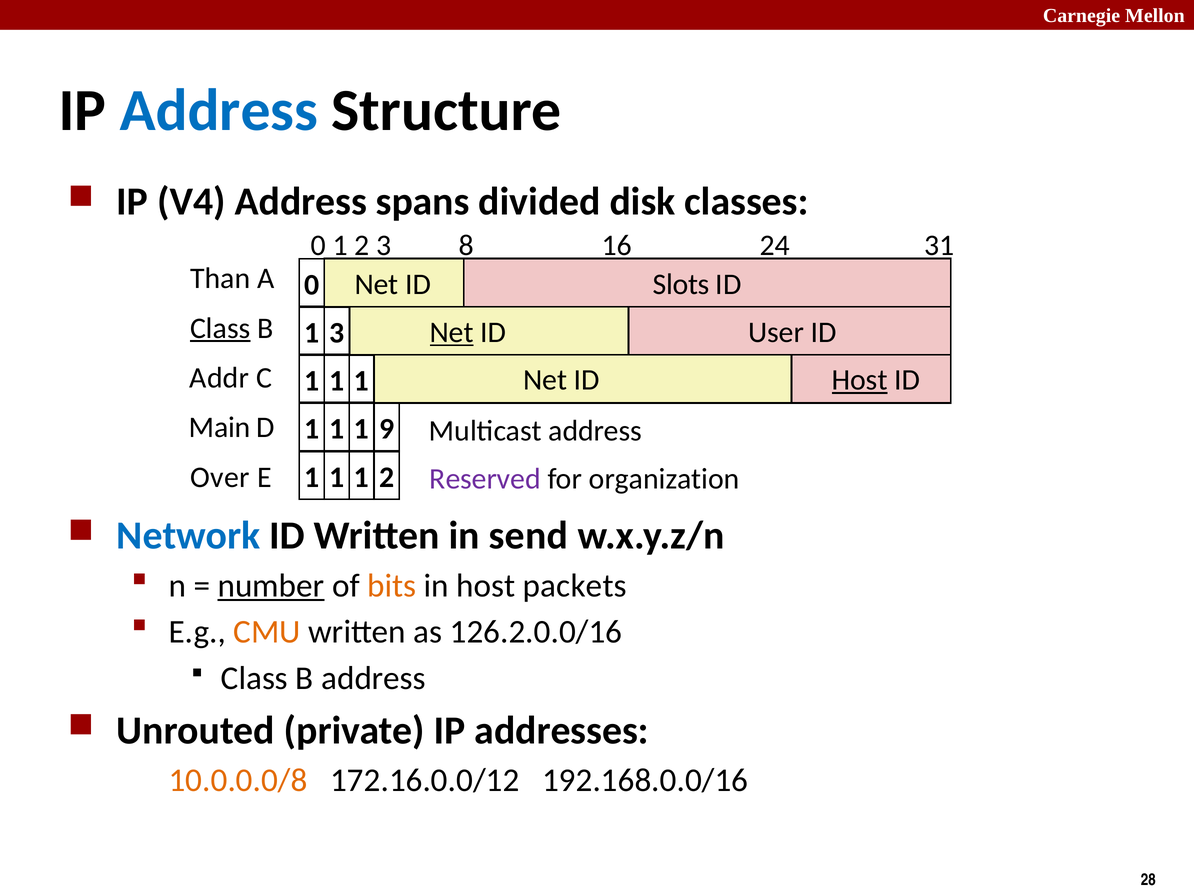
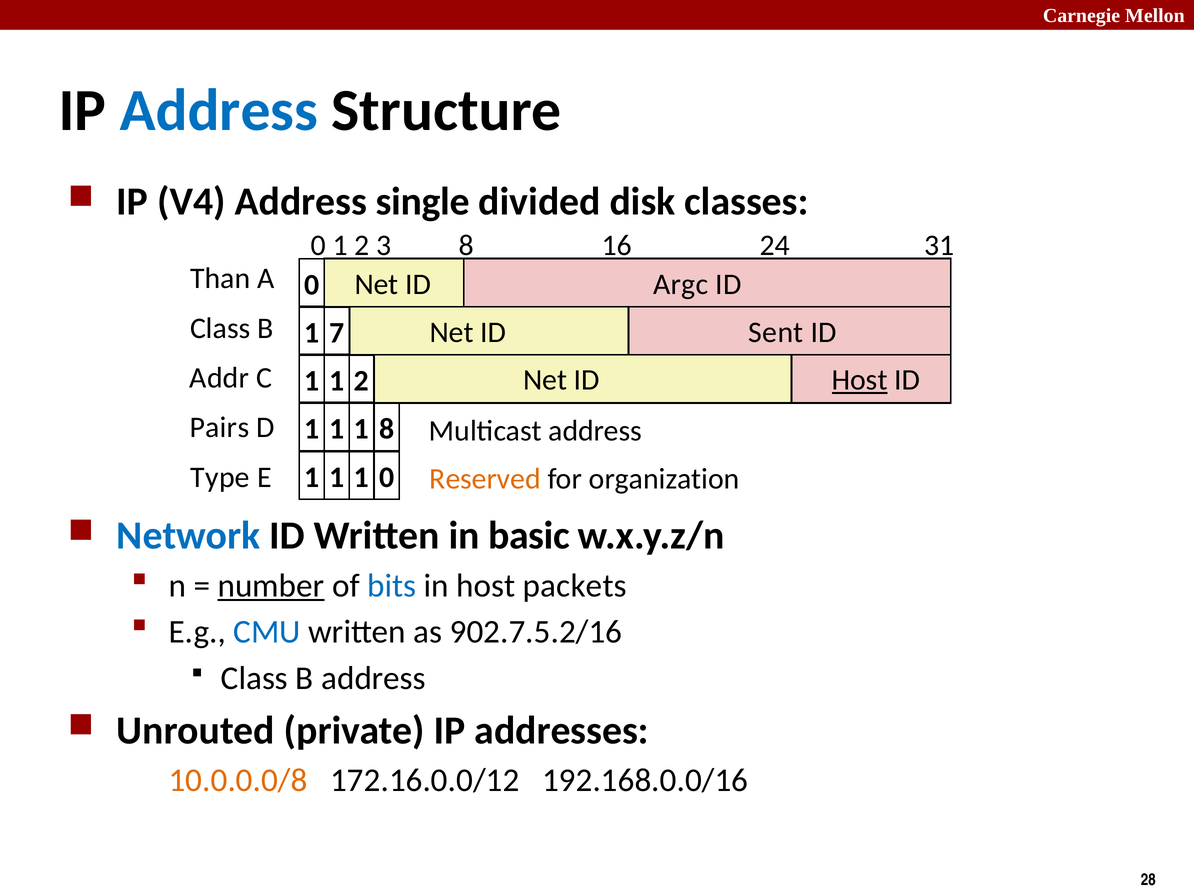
spans: spans -> single (423, 202)
Slots: Slots -> Argc (681, 284)
Class underline: present -> none (220, 328)
Net underline: present -> none (452, 333)
User: User -> Sent (776, 333)
1 3: 3 -> 7 (337, 333)
1: 1 -> 2 (362, 381)
Main: Main -> Pairs (219, 428)
1 9: 9 -> 8 (387, 429)
Over: Over -> Type (220, 478)
1 1 2: 2 -> 0 (387, 478)
Reserved colour: purple -> orange (485, 479)
send: send -> basic (529, 536)
bits colour: orange -> blue (392, 586)
CMU colour: orange -> blue (267, 632)
126.2.0.0/16: 126.2.0.0/16 -> 902.7.5.2/16 (536, 632)
